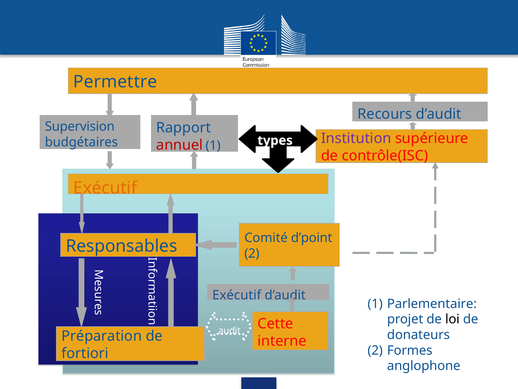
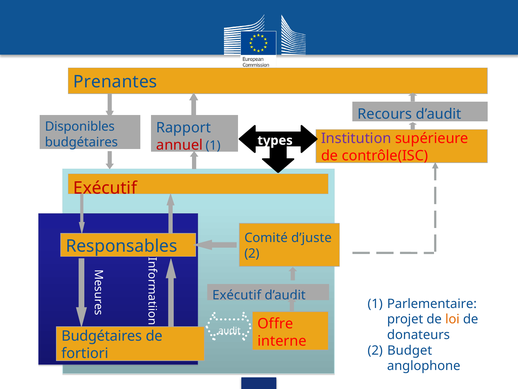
Permettre: Permettre -> Prenantes (115, 82)
Supervision: Supervision -> Disponibles (80, 126)
Exécutif colour: orange -> red (105, 188)
d’point: d’point -> d’juste (311, 238)
loi colour: black -> orange (452, 319)
Cette: Cette -> Offre (275, 323)
Préparation: Préparation -> Budgétaires (102, 336)
Formes: Formes -> Budget (410, 350)
